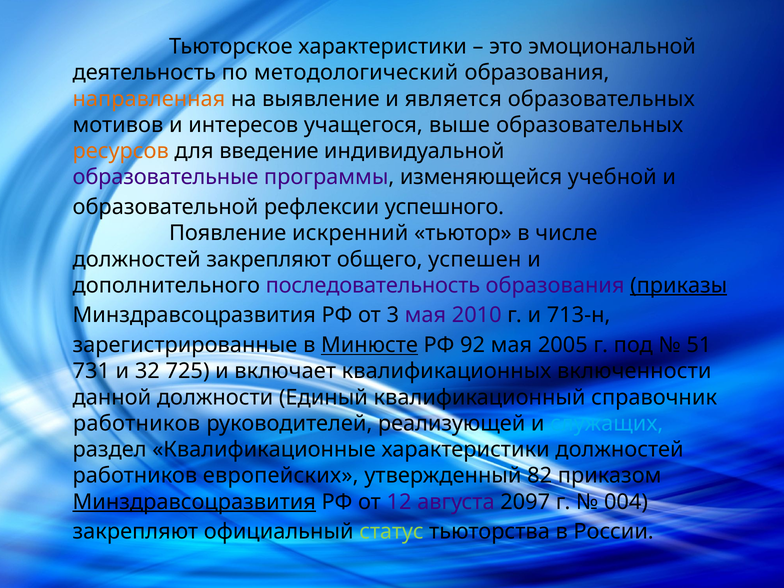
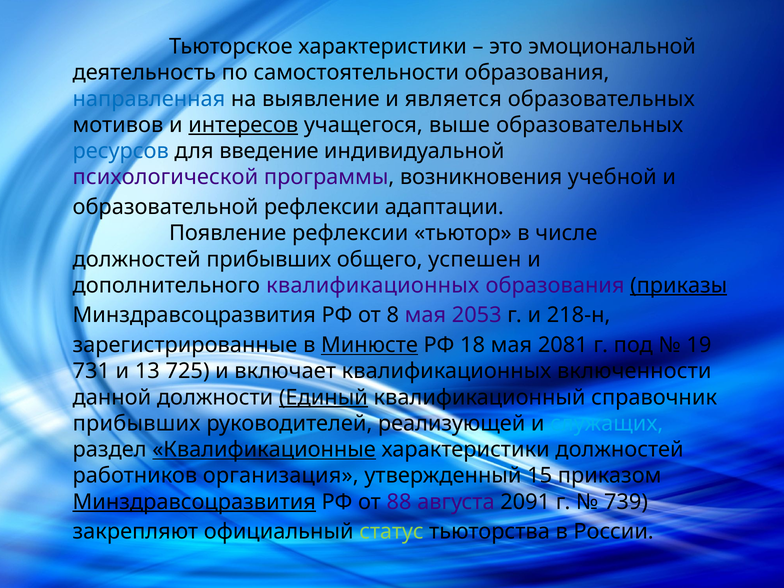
методологический: методологический -> самостоятельности (356, 73)
направленная colour: orange -> blue (149, 99)
интересов underline: none -> present (243, 125)
ресурсов colour: orange -> blue (121, 151)
образовательные: образовательные -> психологической (165, 177)
изменяющейся: изменяющейся -> возникновения (481, 177)
успешного: успешного -> адаптации (444, 207)
Появление искренний: искренний -> рефлексии (350, 233)
должностей закрепляют: закрепляют -> прибывших (269, 259)
дополнительного последовательность: последовательность -> квалификационных (373, 285)
3: 3 -> 8 (393, 315)
2010: 2010 -> 2053 (477, 315)
713-н: 713-н -> 218-н (579, 315)
92: 92 -> 18 (473, 345)
2005: 2005 -> 2081 (563, 345)
51: 51 -> 19 (699, 345)
32: 32 -> 13 (147, 371)
Единый underline: none -> present (323, 397)
работников: работников -> прибывших (137, 423)
Квалификационные underline: none -> present (264, 450)
европейских: европейских -> организация (281, 476)
82: 82 -> 15 (540, 476)
12: 12 -> 88 (399, 502)
2097: 2097 -> 2091 (525, 502)
004: 004 -> 739 (626, 502)
